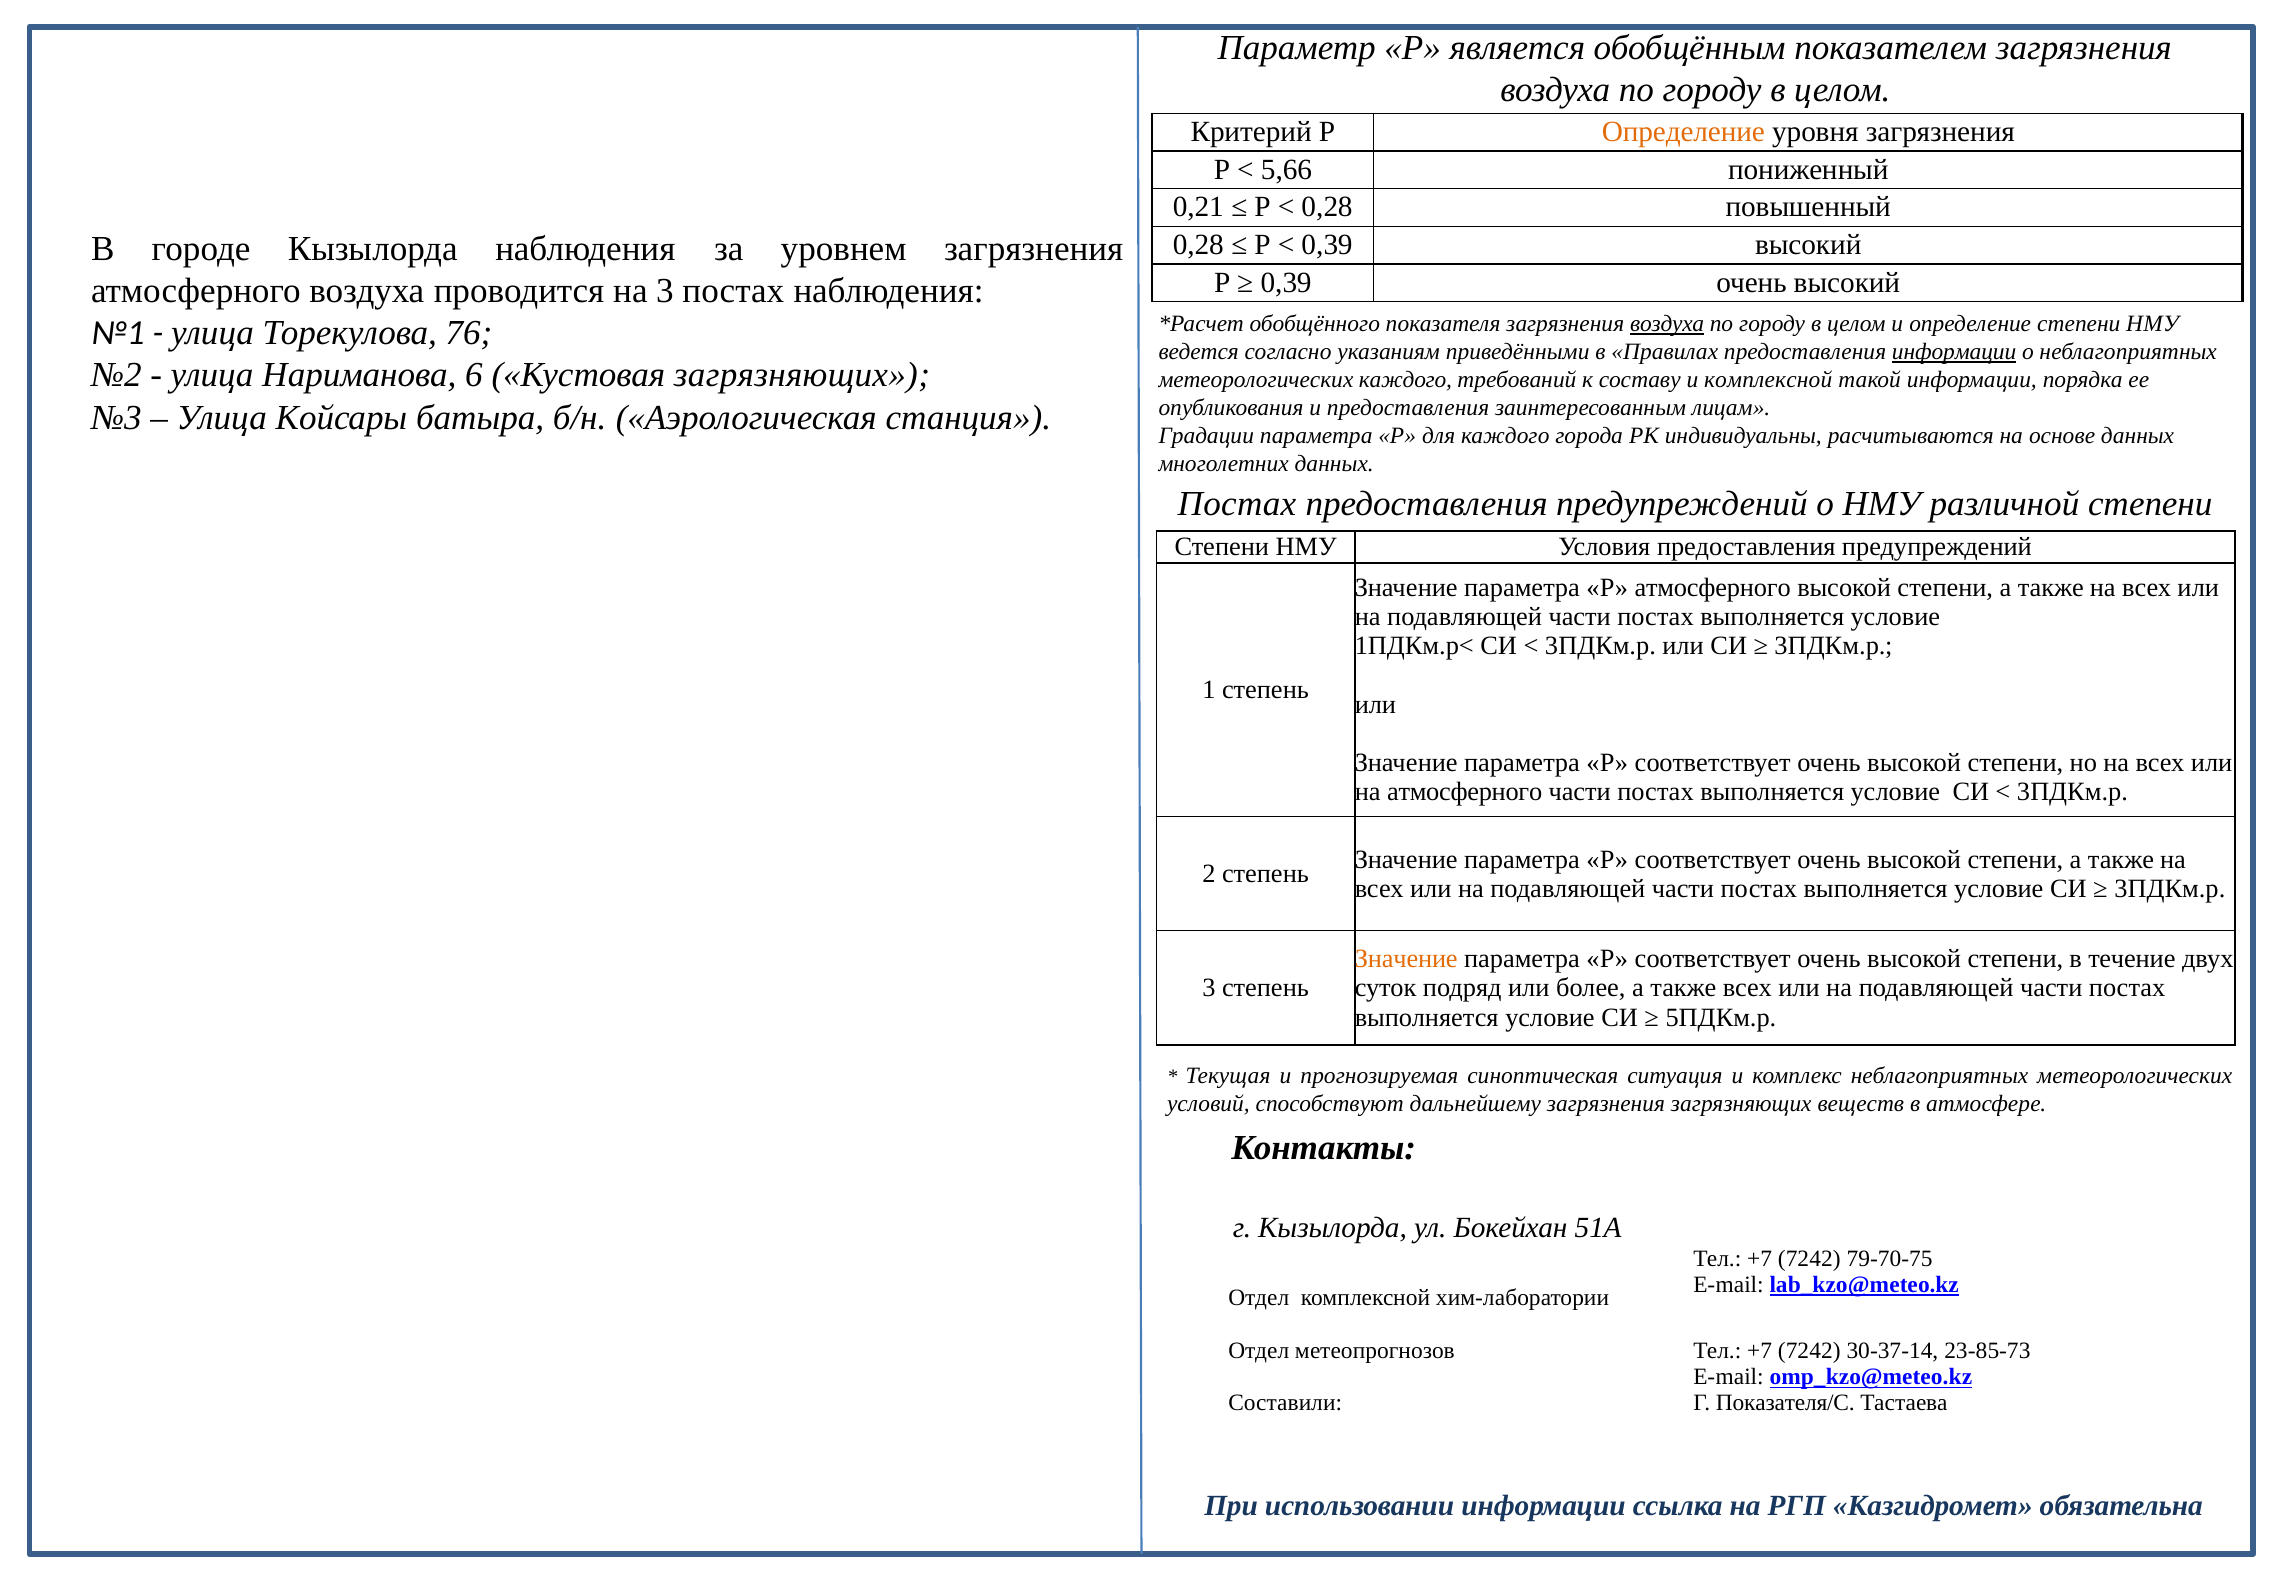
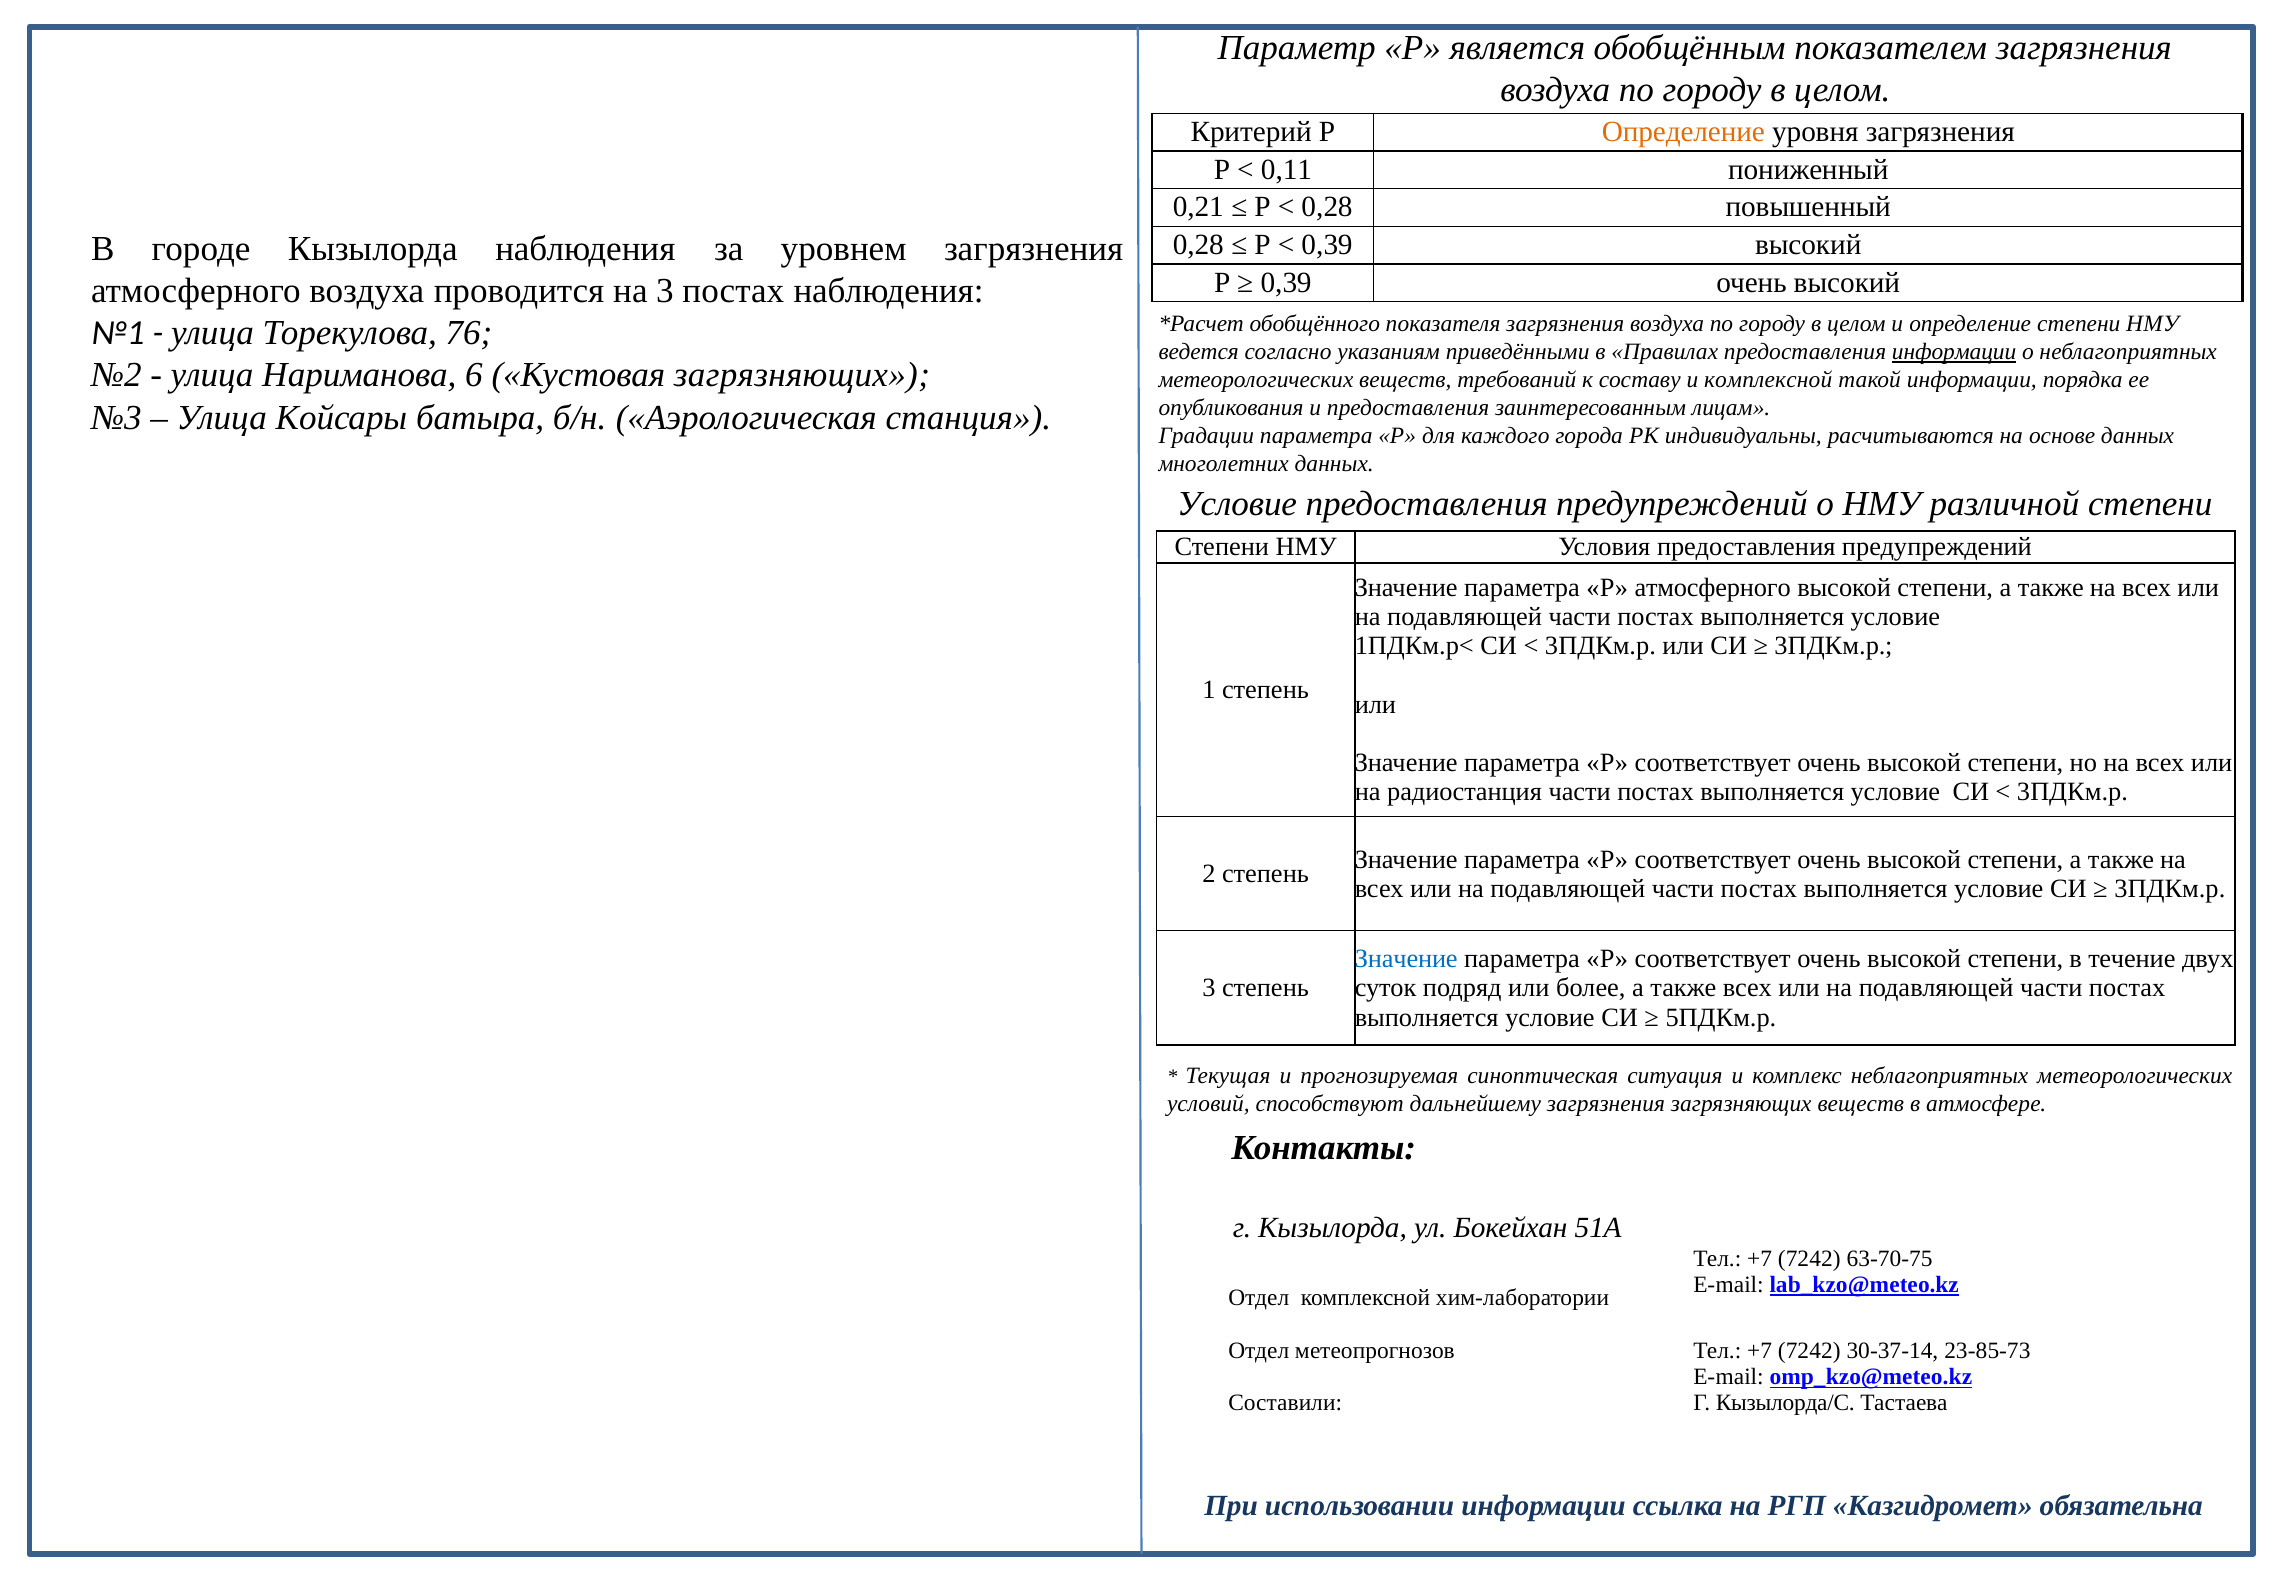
5,66: 5,66 -> 0,11 (1286, 170)
воздуха underline: present -> none (1667, 324)
метеорологических каждого: каждого -> веществ (1405, 380)
Постах: Постах -> Условие (1237, 504)
на атмосферного: атмосферного -> радиостанция (1465, 792)
Значение colour: orange -> blue (1406, 959)
79-70-75: 79-70-75 -> 63-70-75 (1890, 1258)
Показателя/С: Показателя/С -> Кызылорда/С (1785, 1403)
